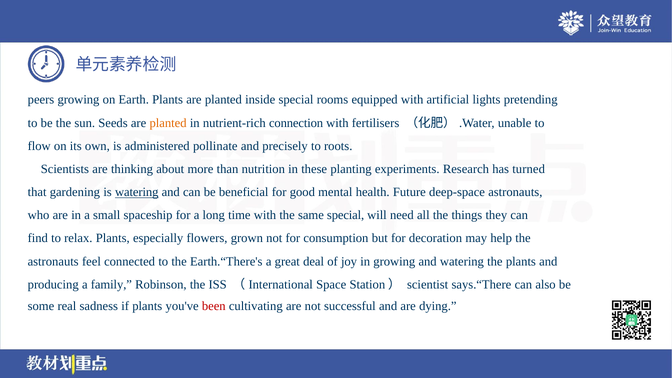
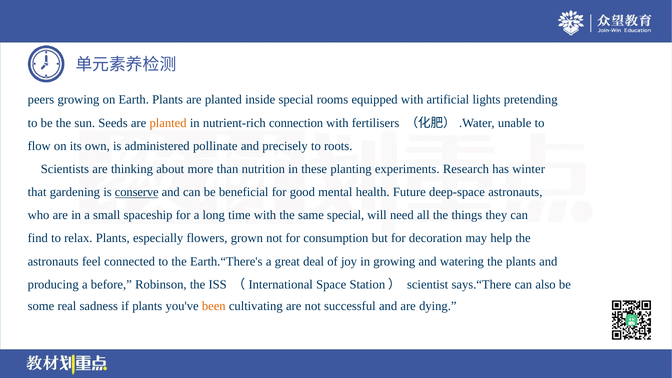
turned: turned -> winter (529, 169)
is watering: watering -> conserve (137, 192)
family: family -> before (111, 285)
been colour: red -> orange (214, 306)
